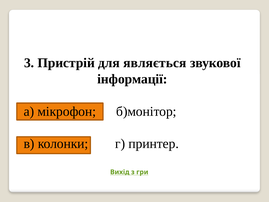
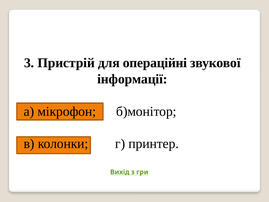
являється: являється -> операційні (155, 63)
